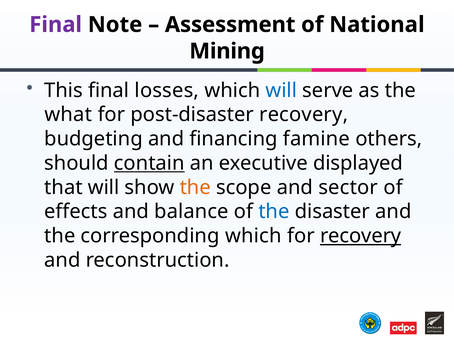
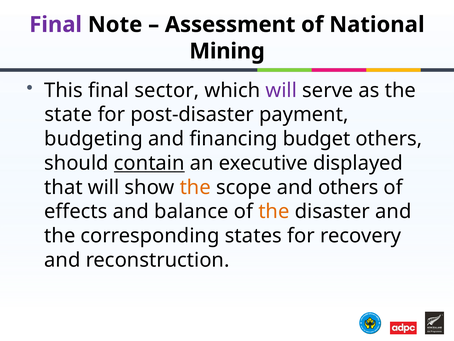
losses: losses -> sector (167, 90)
will colour: blue -> purple (281, 90)
what: what -> state (68, 114)
post-disaster recovery: recovery -> payment (304, 114)
famine: famine -> budget (317, 139)
and sector: sector -> others (348, 187)
the colour: blue -> orange (274, 211)
corresponding which: which -> states (253, 236)
recovery underline: present -> none (361, 236)
